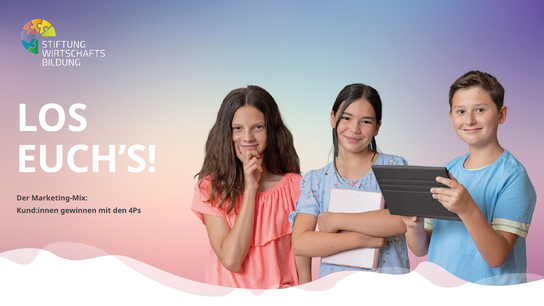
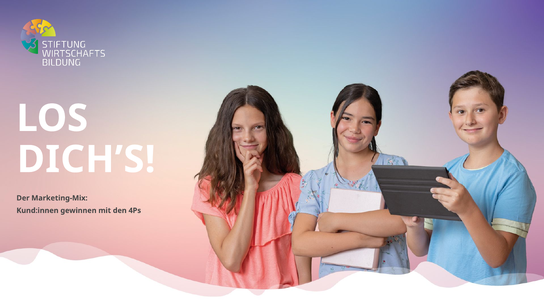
EUCH’S: EUCH’S -> DICH’S (86, 160)
